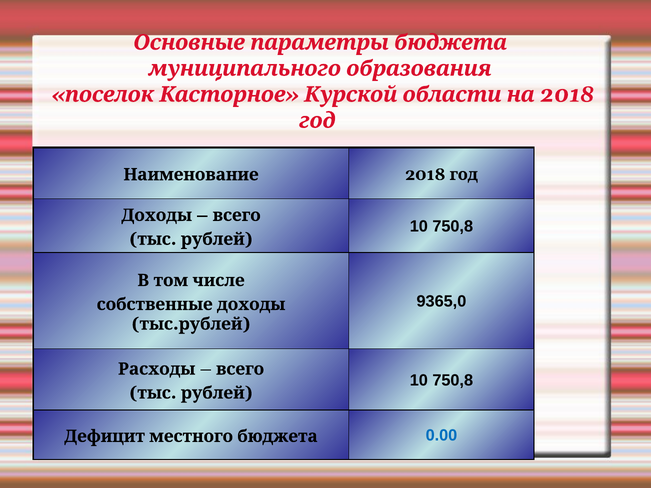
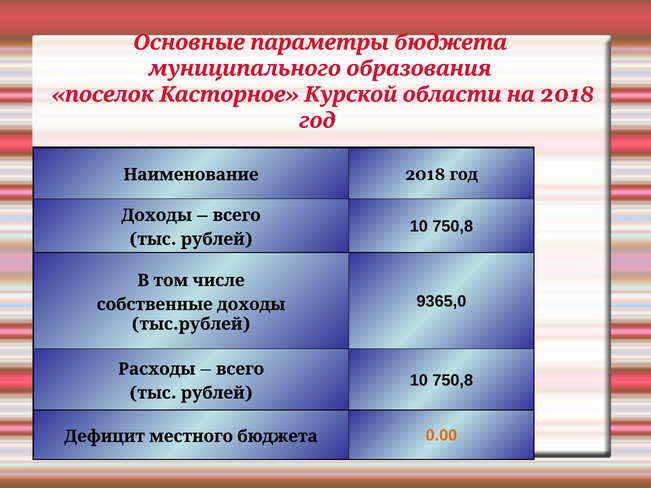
0.00 colour: blue -> orange (441, 436)
